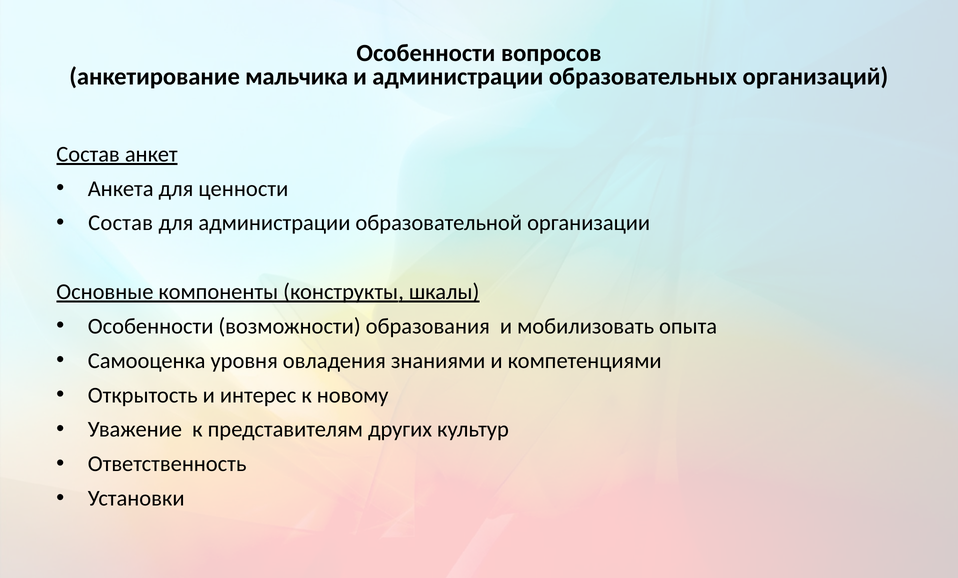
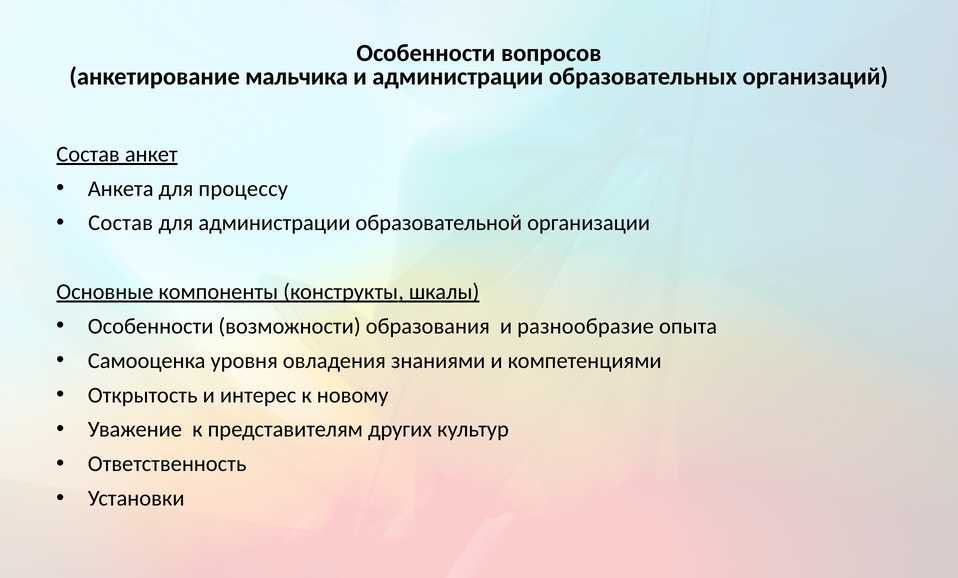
ценности: ценности -> процессу (243, 189)
мобилизовать: мобилизовать -> разнообразие (586, 326)
